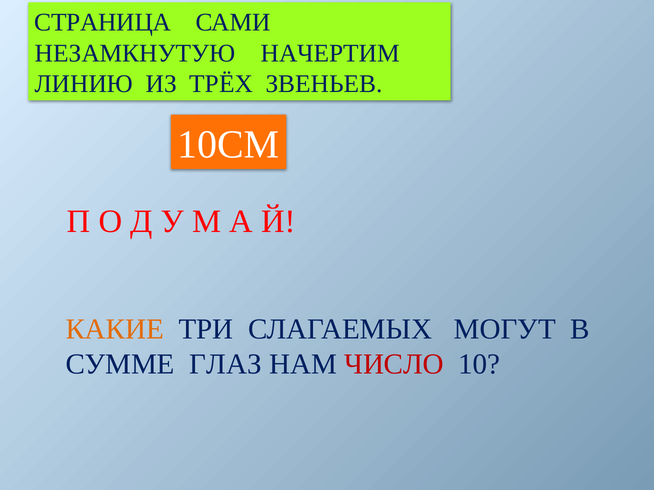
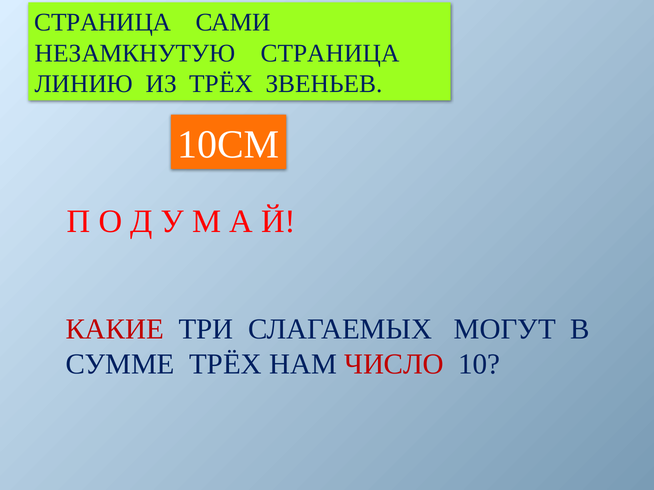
НЕЗАМКНУТУЮ НАЧЕРТИМ: НАЧЕРТИМ -> СТРАНИЦА (330, 53)
КАКИЕ colour: orange -> red (115, 330)
СУММЕ ГЛАЗ: ГЛАЗ -> ТРЁХ (226, 365)
